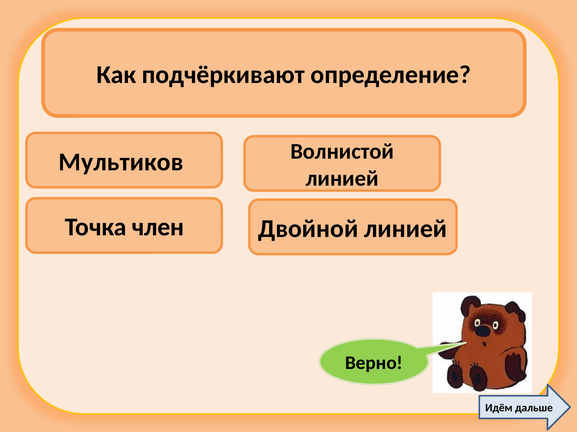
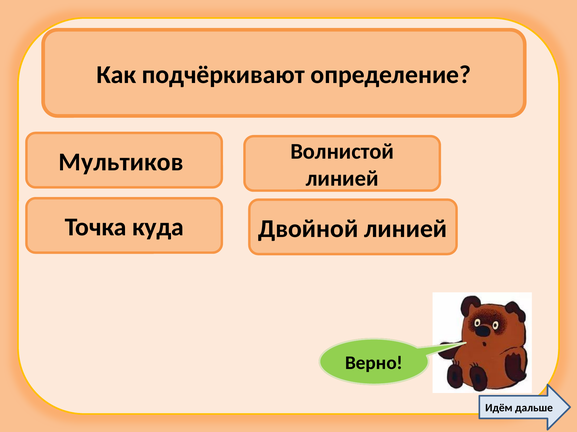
член: член -> куда (158, 228)
